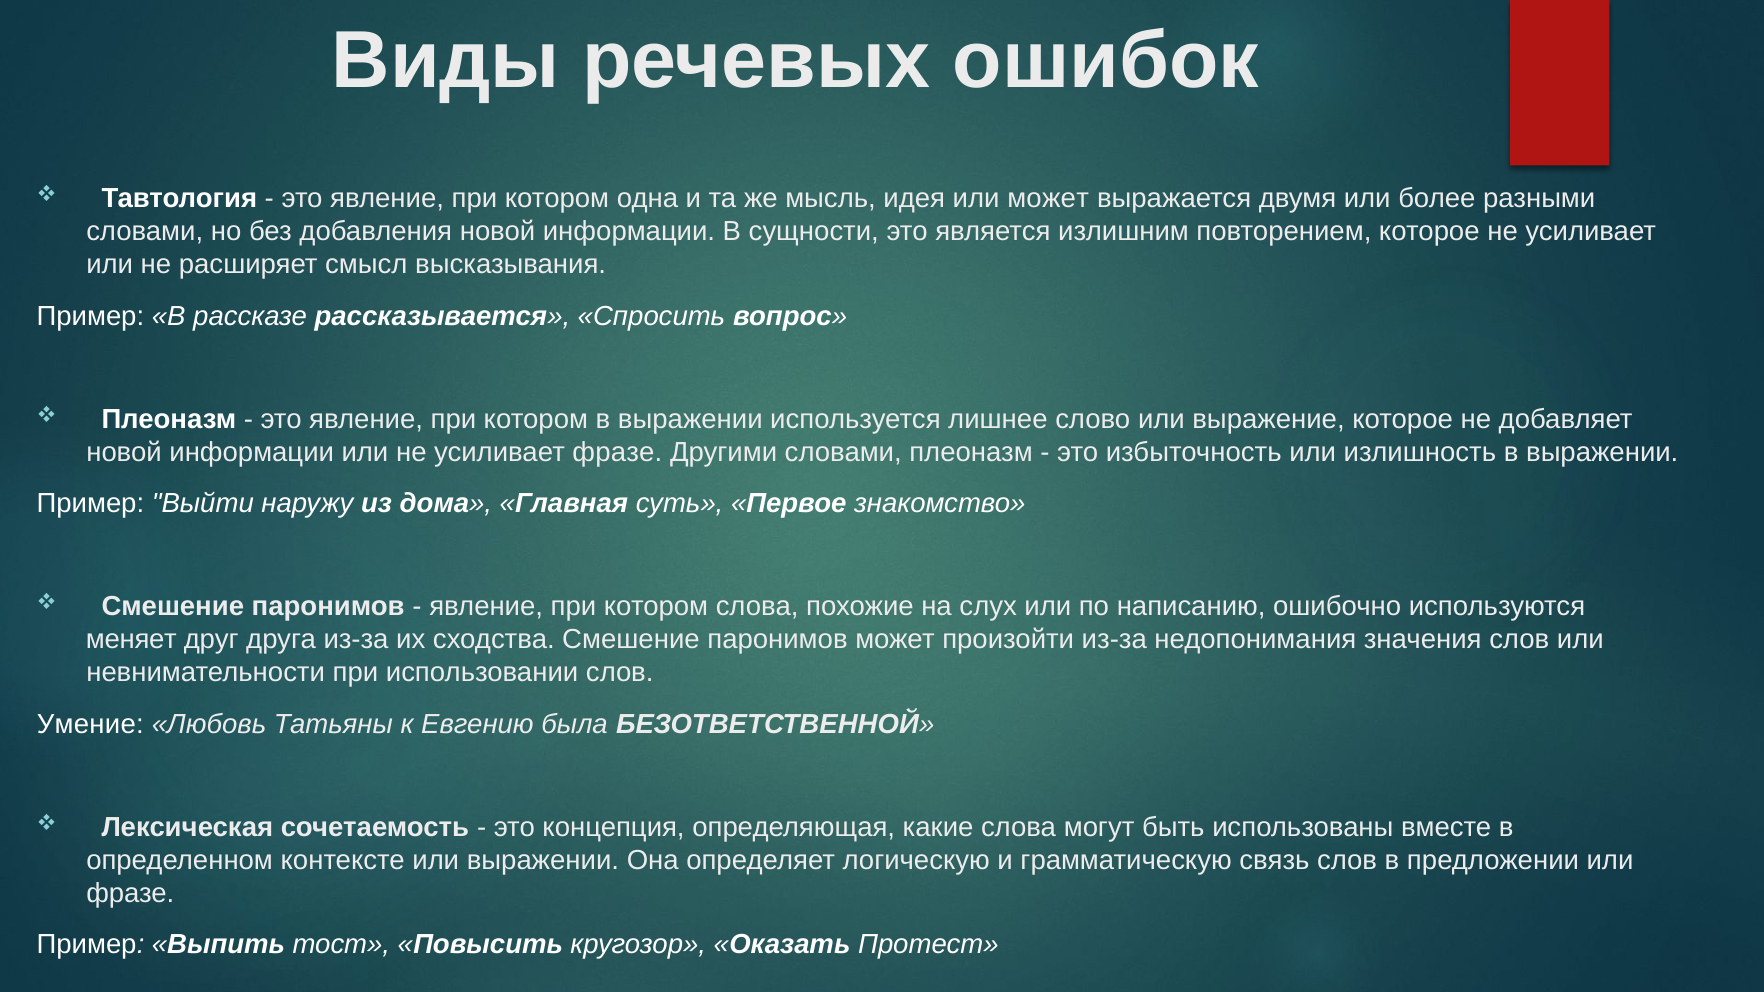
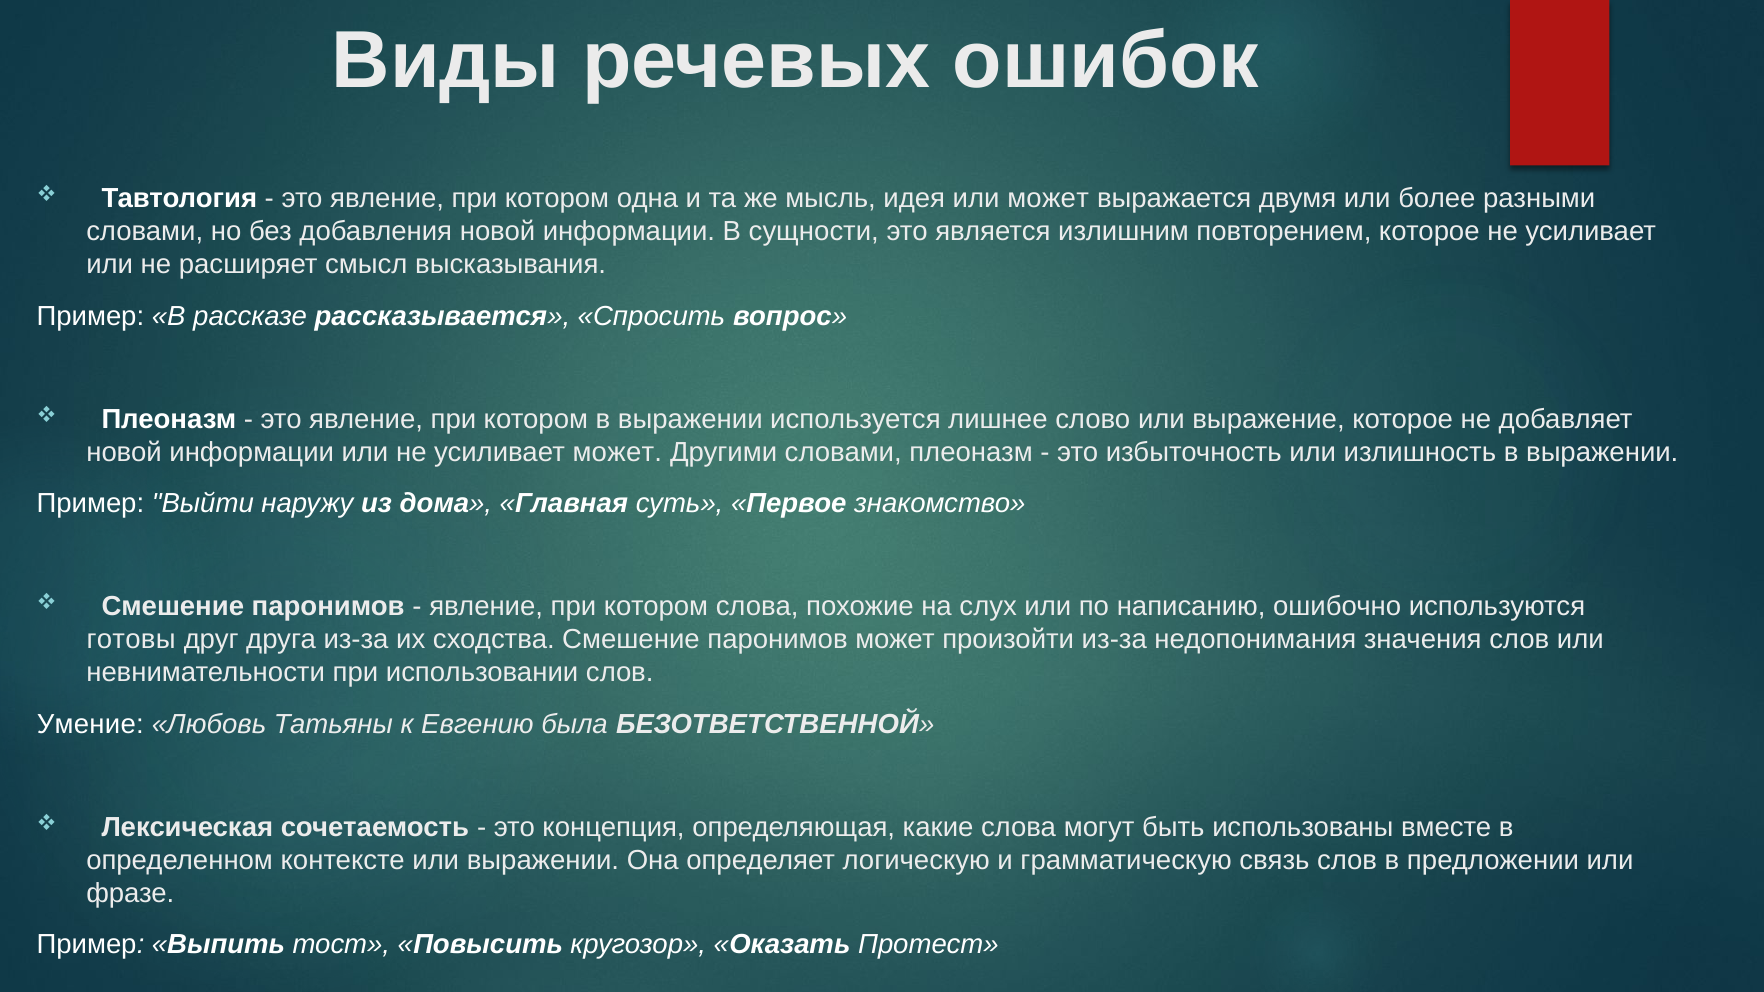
усиливает фразе: фразе -> может (617, 452)
меняет: меняет -> готовы (131, 640)
